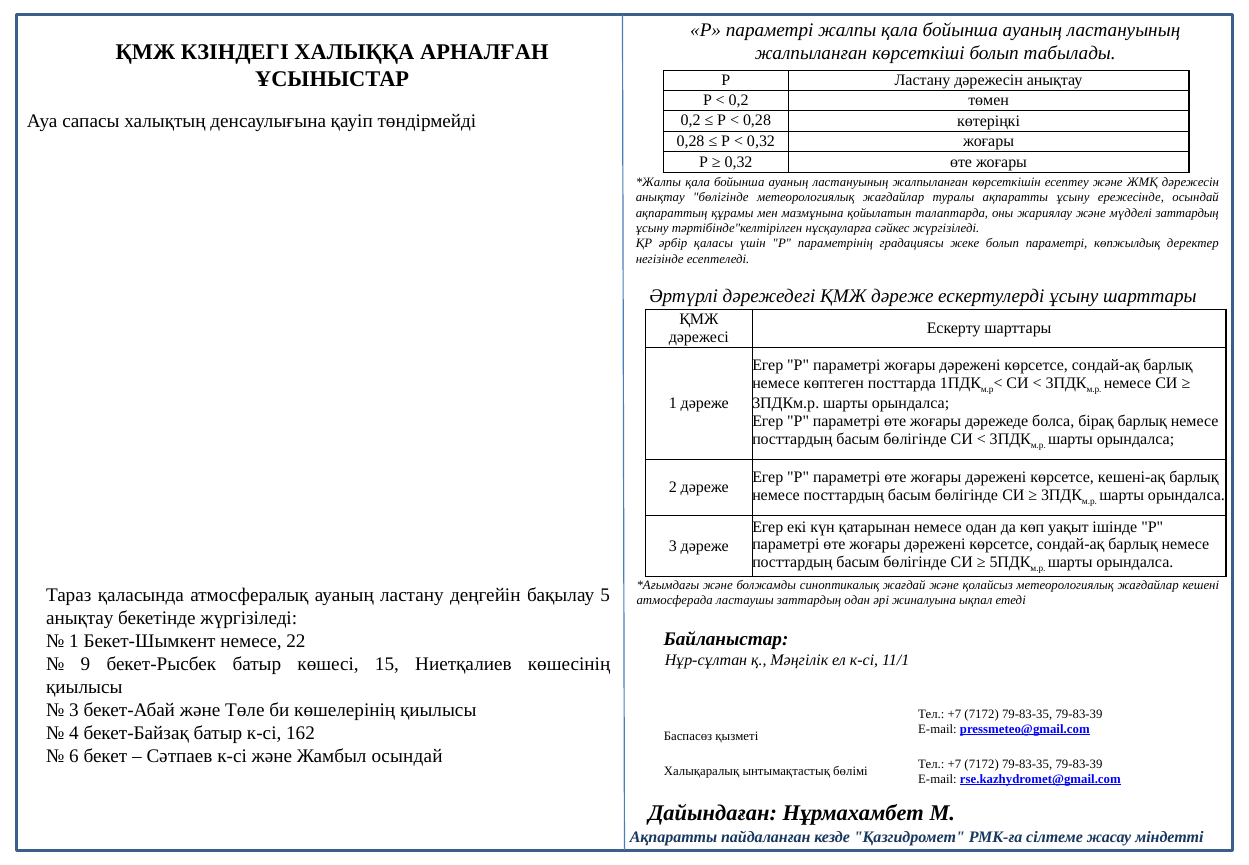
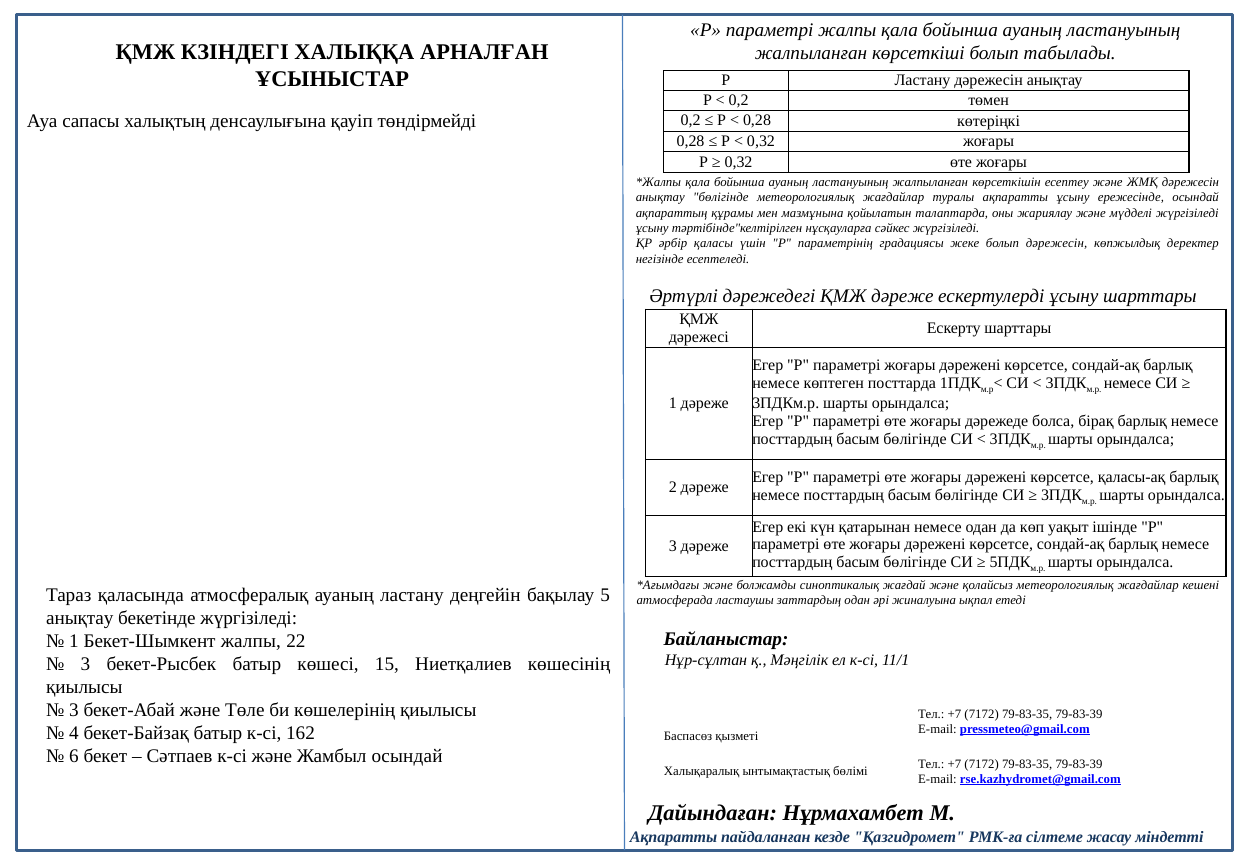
мүдделі заттардың: заттардың -> жүргізіледі (1187, 213)
болып параметрі: параметрі -> дәрежесін (1057, 244)
кешені-ақ: кешені-ақ -> қаласы-ақ (1132, 477)
Бекет-Шымкент немесе: немесе -> жалпы (251, 641)
9: 9 -> 3 (86, 664)
